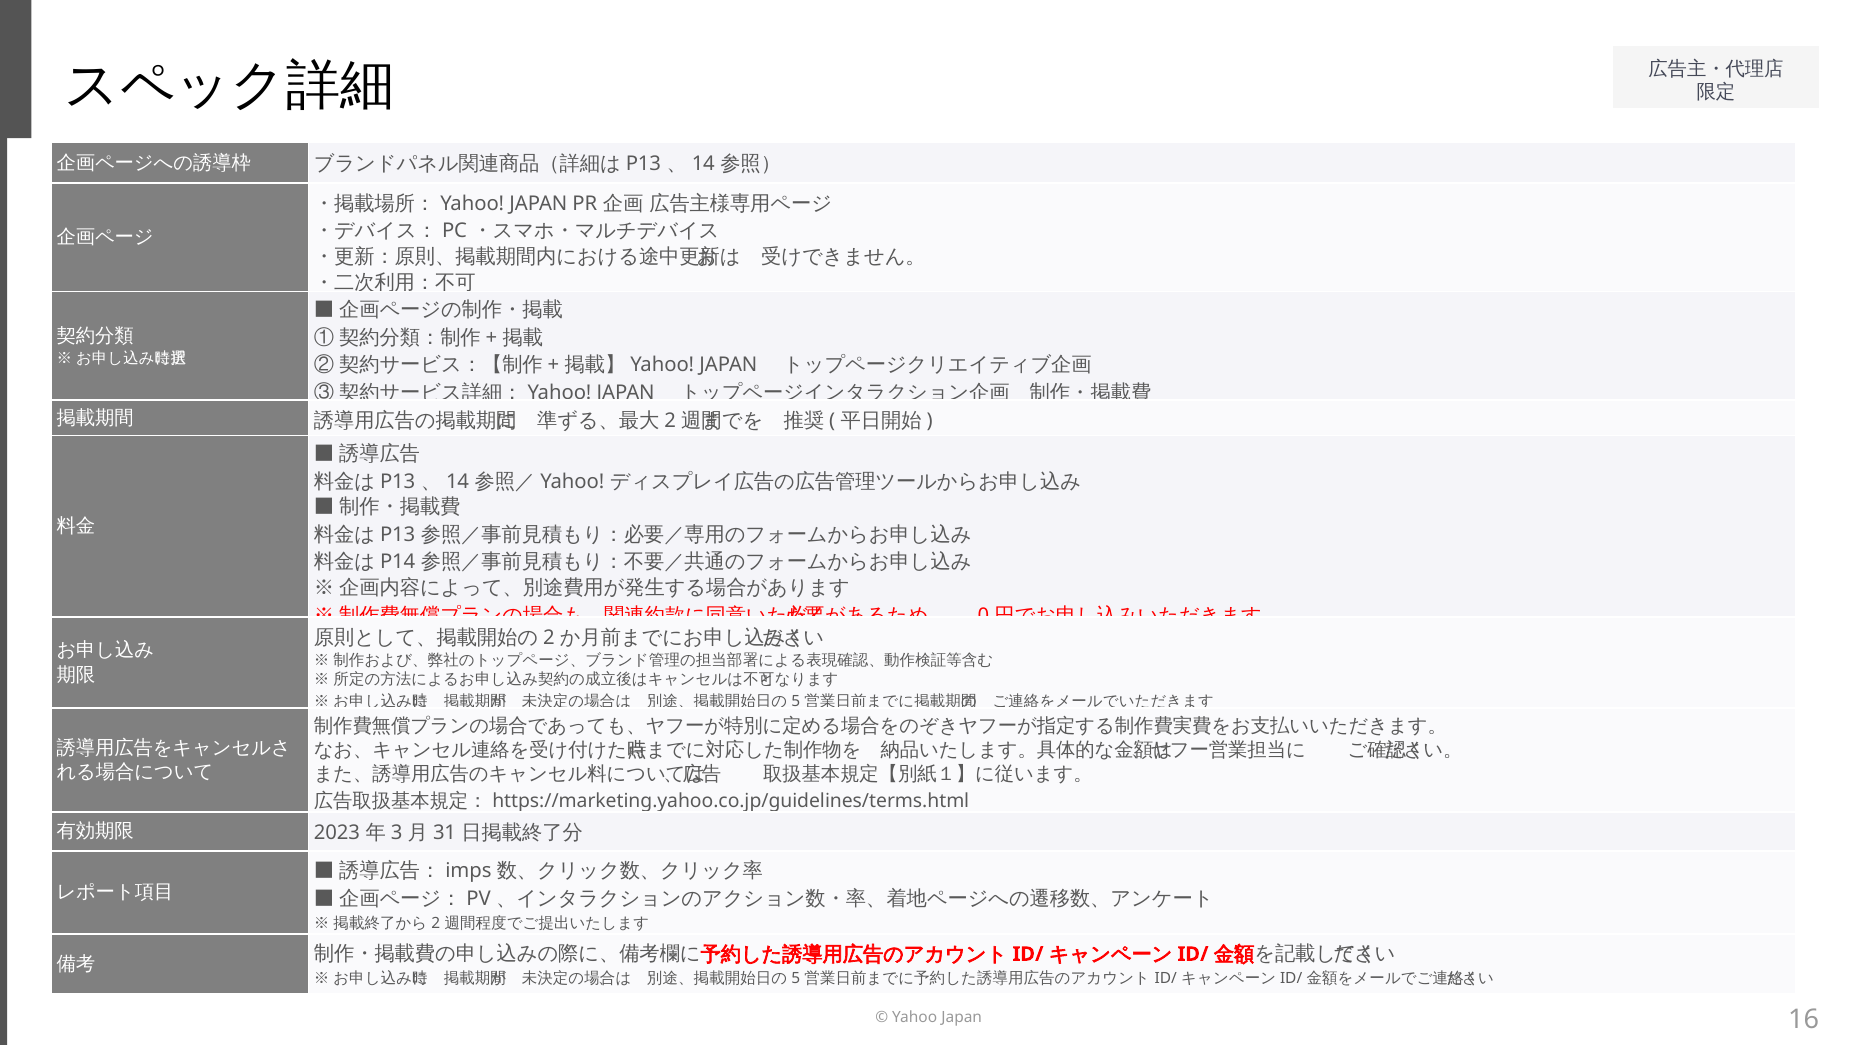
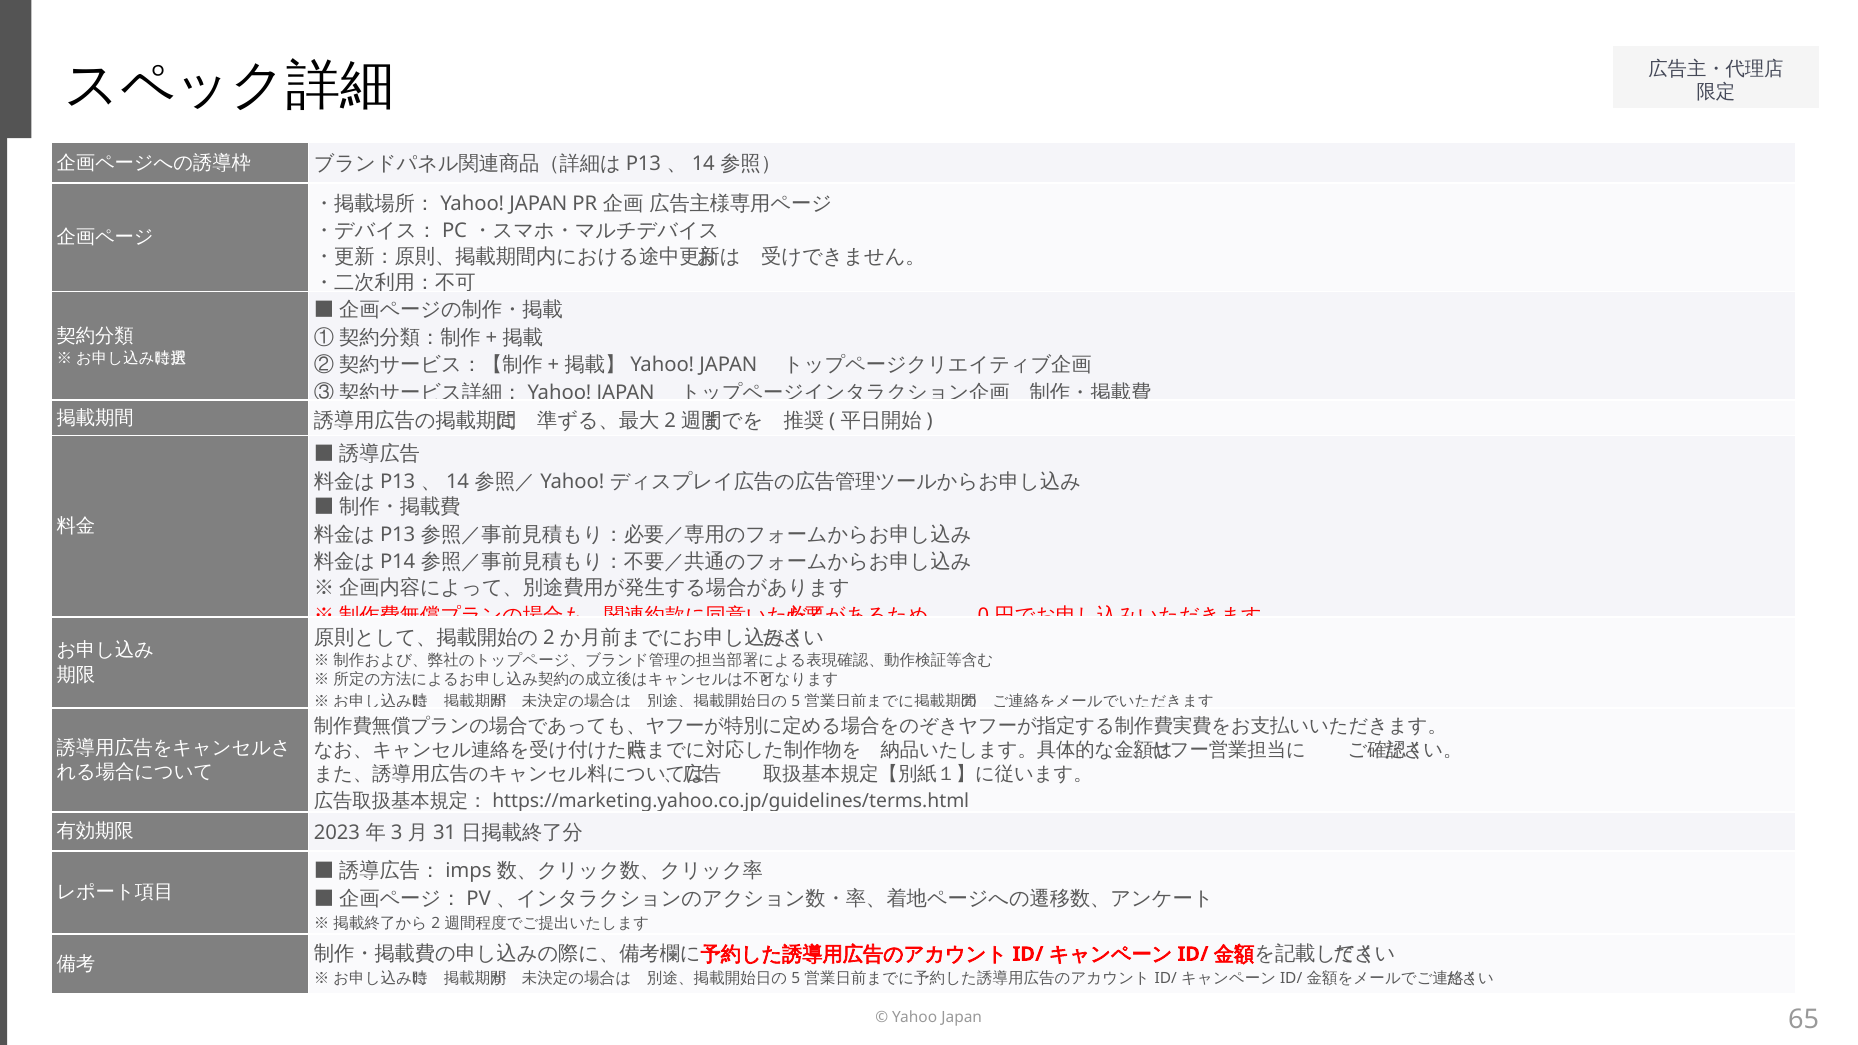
16: 16 -> 65 (1804, 1019)
